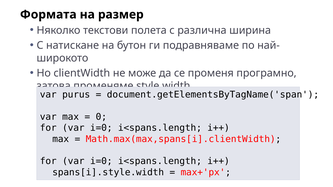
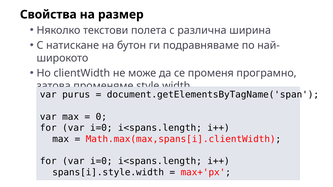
Формата: Формата -> Свойства (48, 15)
